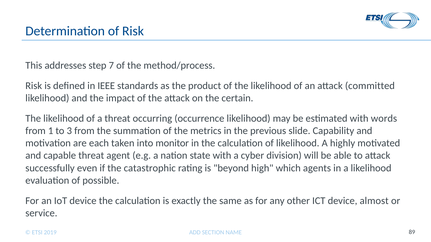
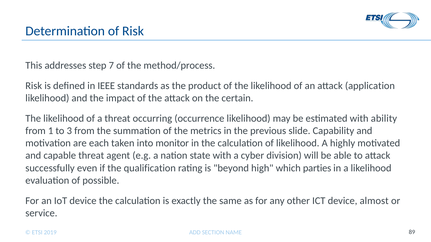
committed: committed -> application (370, 86)
words: words -> ability (384, 119)
catastrophic: catastrophic -> qualification (150, 168)
agents: agents -> parties (317, 168)
